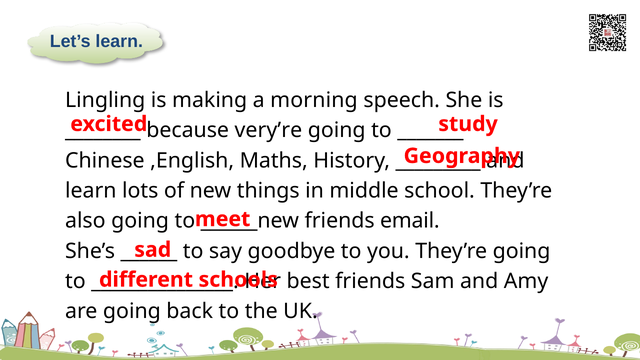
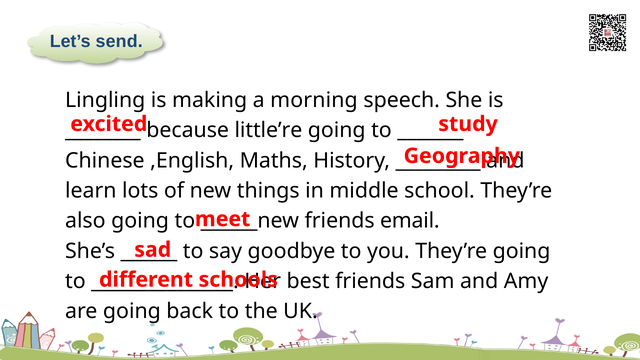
Let’s learn: learn -> send (119, 42)
very’re: very’re -> little’re (268, 130)
